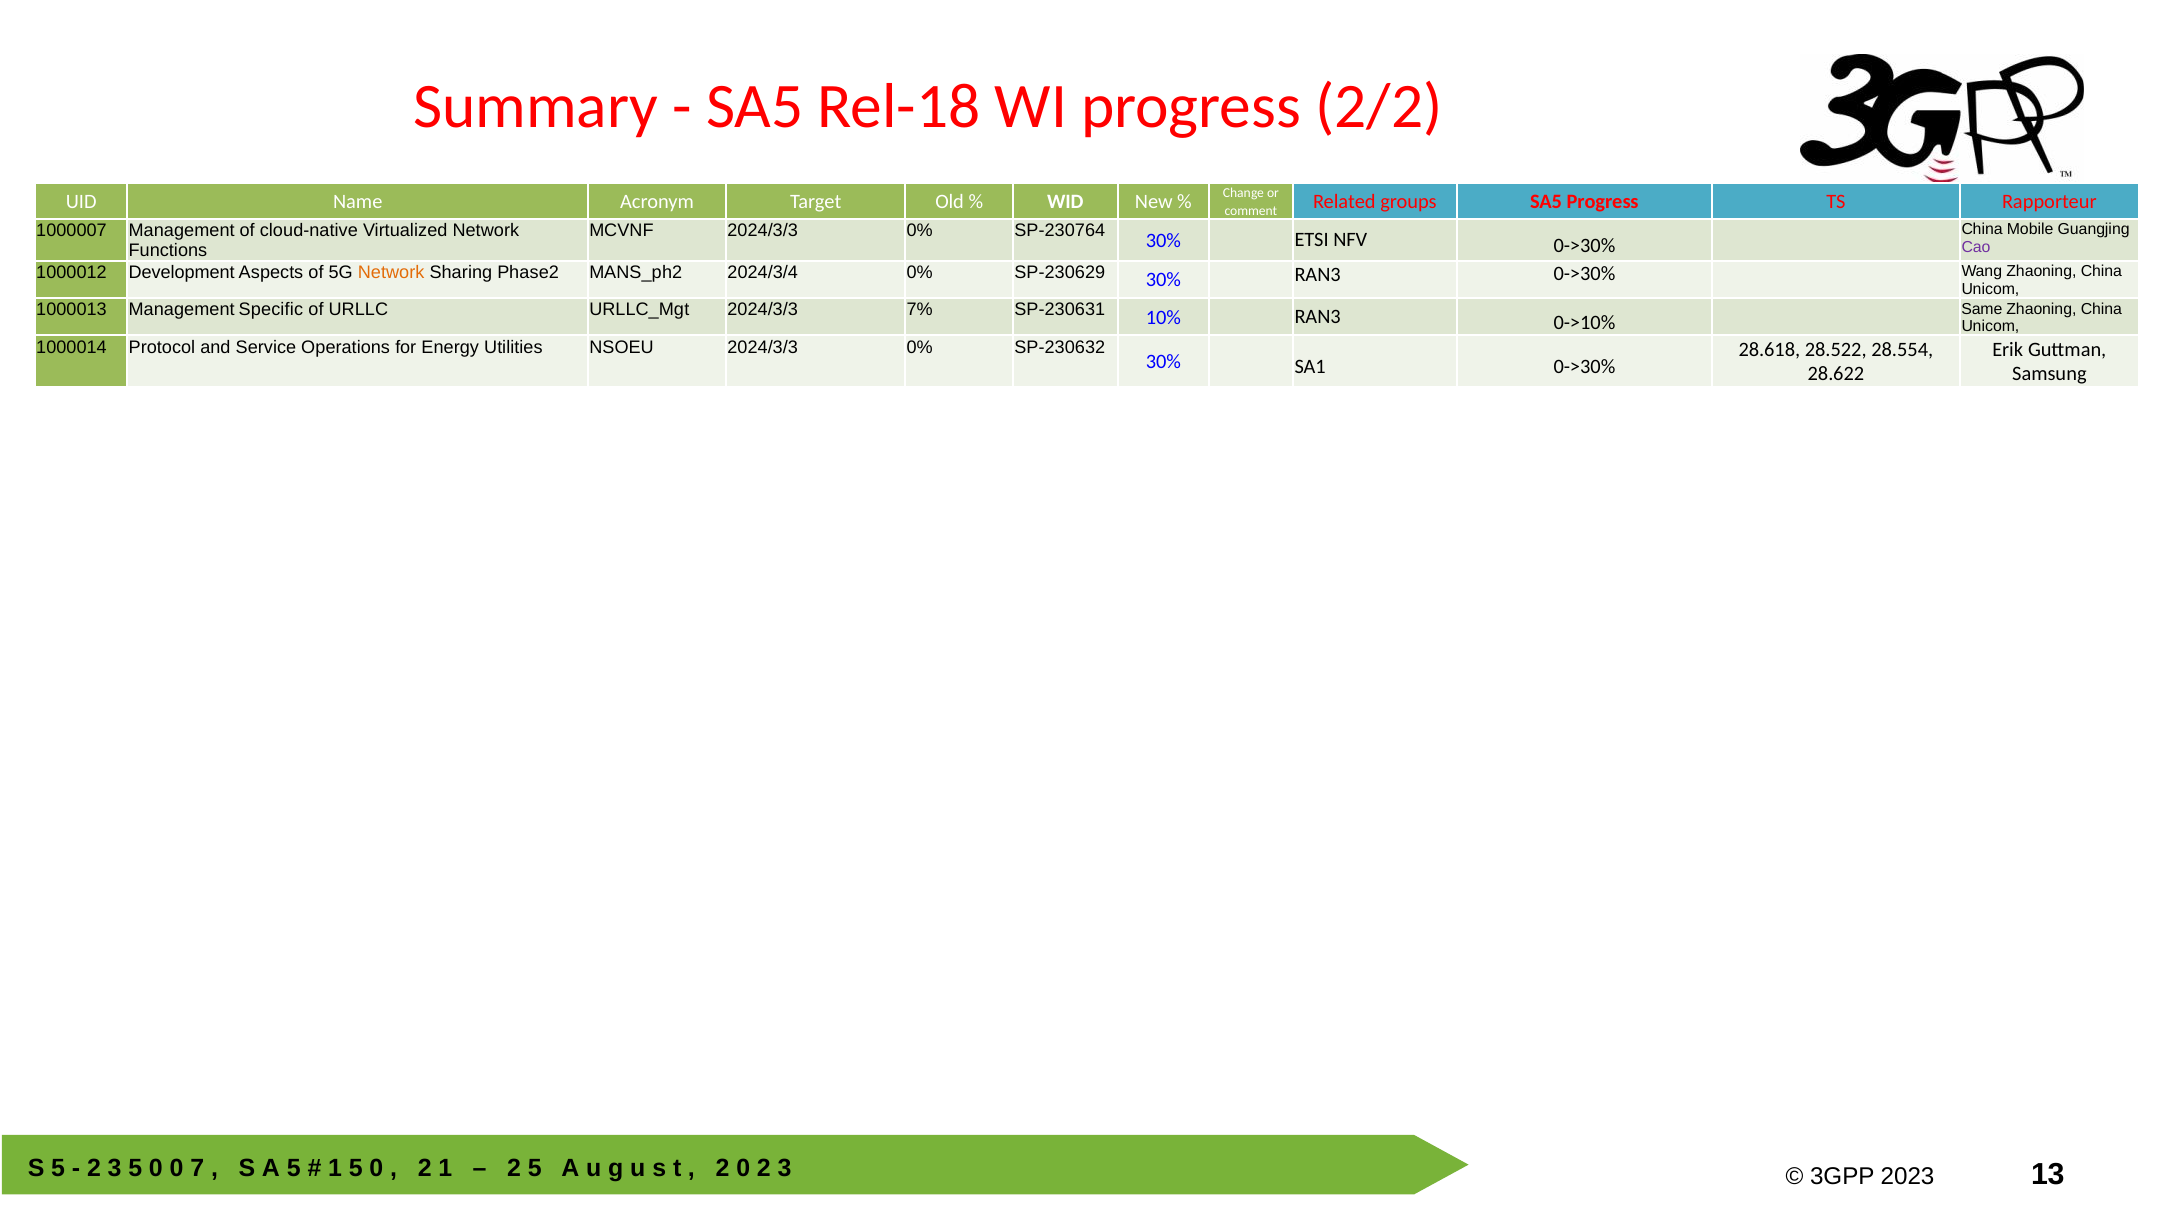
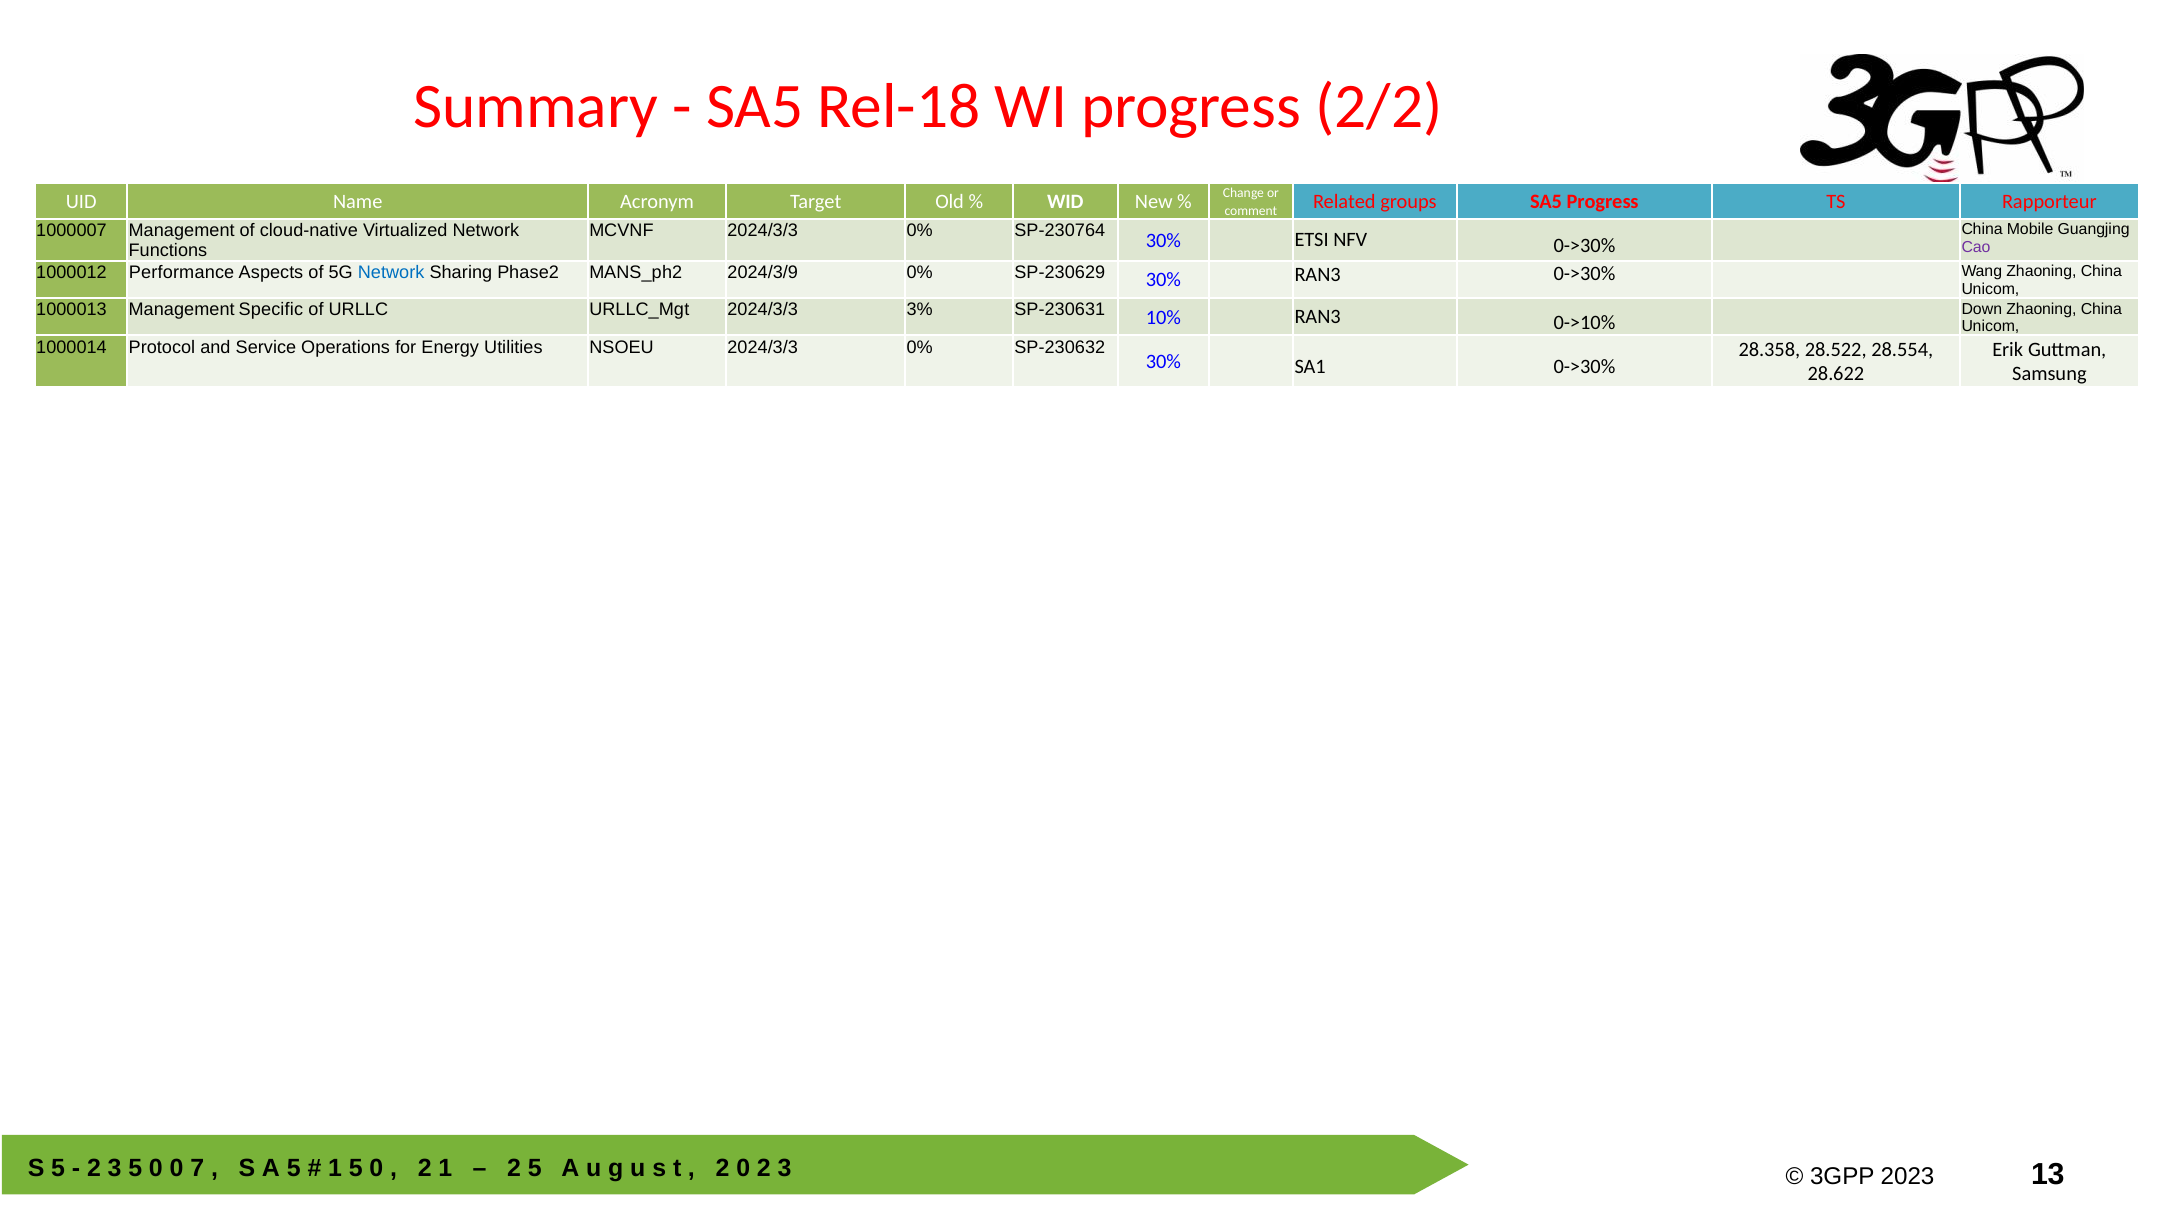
Development: Development -> Performance (182, 273)
Network colour: orange -> blue (391, 273)
2024/3/4: 2024/3/4 -> 2024/3/9 (763, 273)
Same: Same -> Down (1982, 309)
7%: 7% -> 3% (920, 310)
28.618: 28.618 -> 28.358 (1769, 349)
